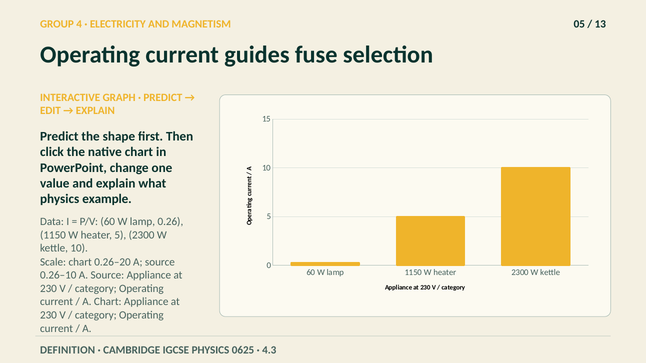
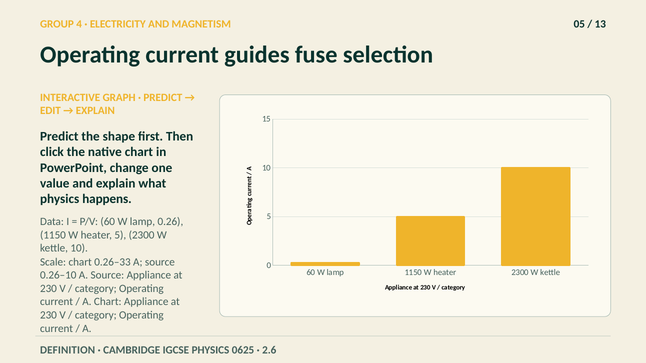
example: example -> happens (107, 199)
0.26–20: 0.26–20 -> 0.26–33 (112, 262)
4.3: 4.3 -> 2.6 (269, 350)
